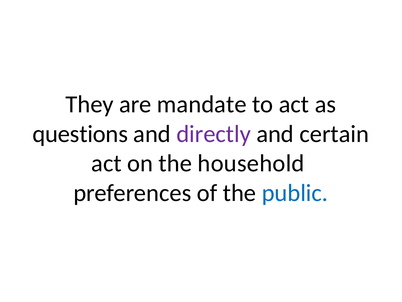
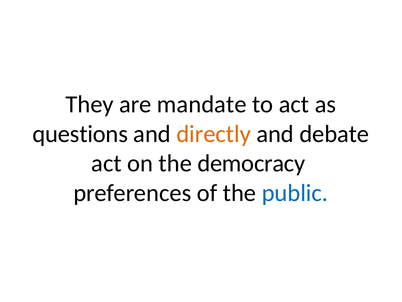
directly colour: purple -> orange (214, 134)
certain: certain -> debate (334, 134)
household: household -> democracy (251, 163)
